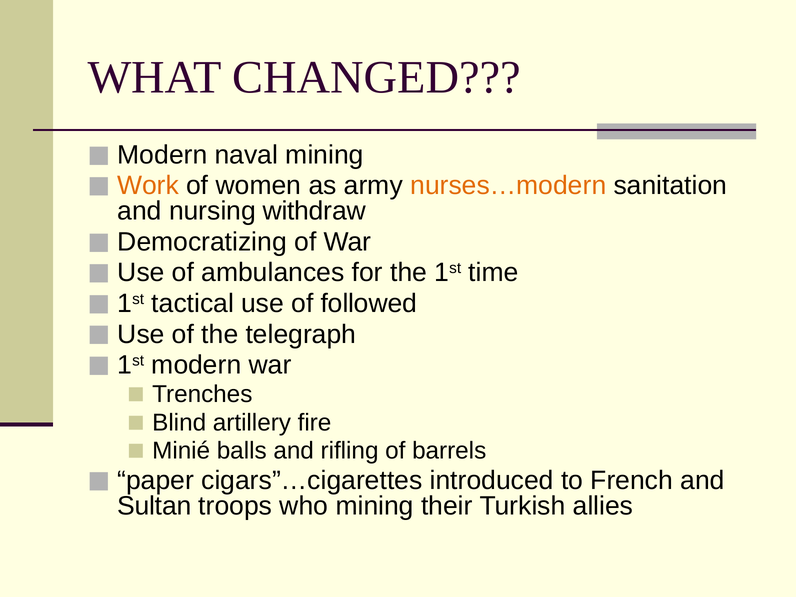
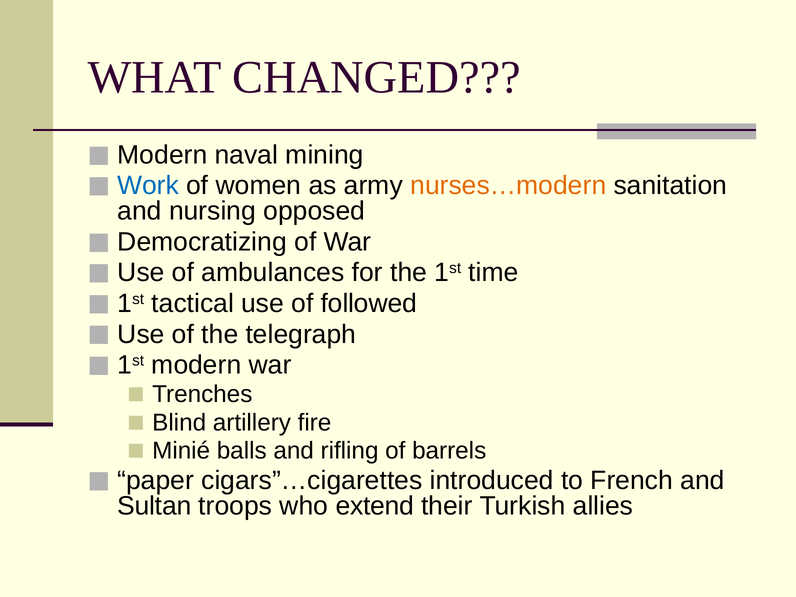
Work colour: orange -> blue (148, 186)
withdraw: withdraw -> opposed (314, 211)
who mining: mining -> extend (375, 506)
